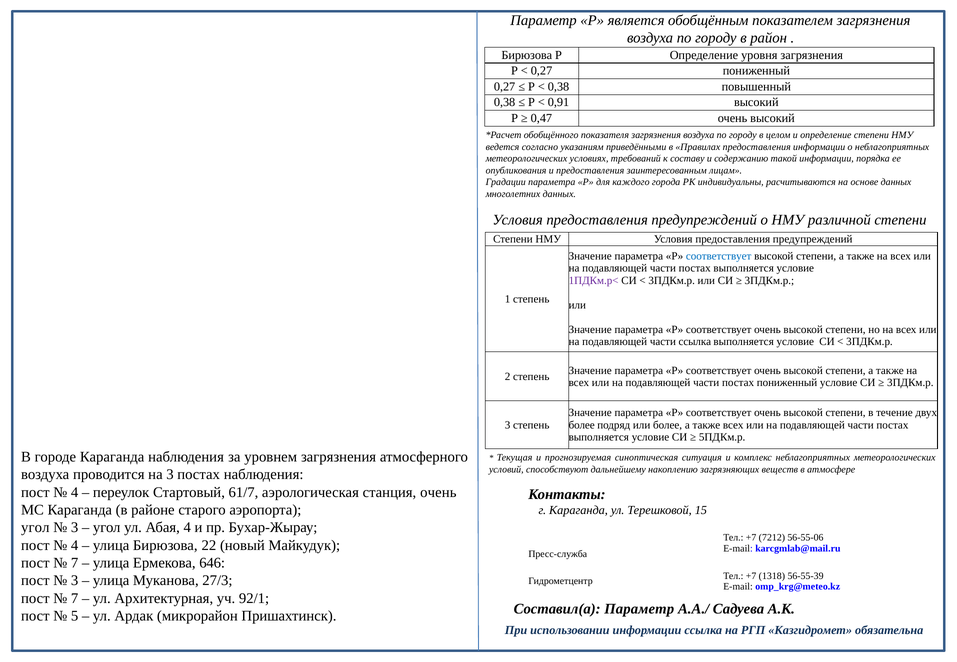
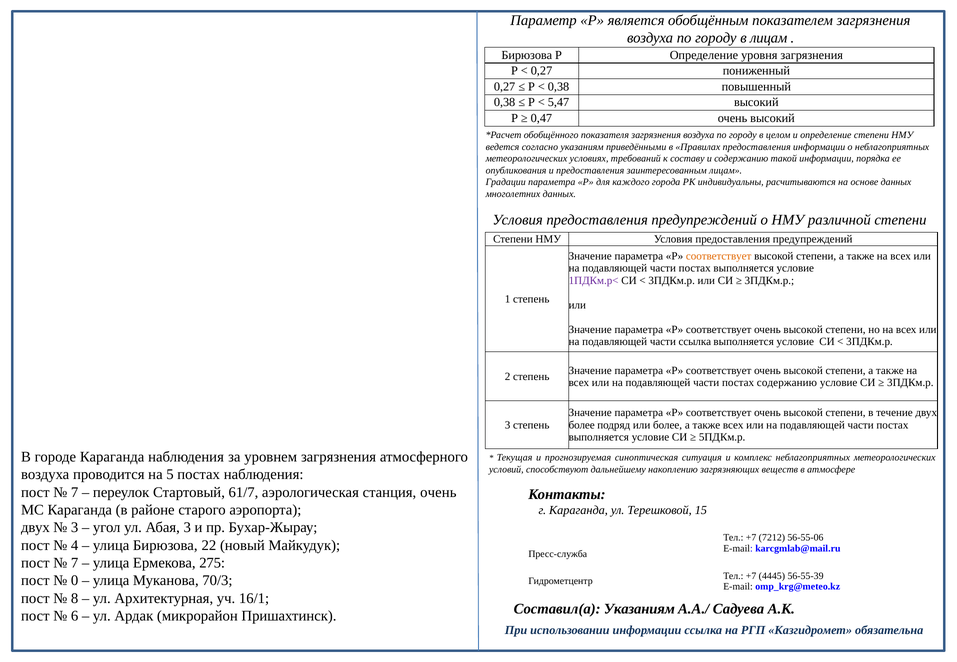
в район: район -> лицам (769, 38)
0,91: 0,91 -> 5,47 (559, 102)
соответствует colour: blue -> orange (719, 256)
постах пониженный: пониженный -> содержанию (787, 383)
на 3: 3 -> 5 (170, 475)
4: 4 -> 7 (75, 493)
угол: угол -> двух (35, 528)
Абая 4: 4 -> 3 (187, 528)
646: 646 -> 275 (212, 563)
1318: 1318 -> 4445 (772, 576)
3: 3 -> 0 (75, 581)
27/3: 27/3 -> 70/3 (217, 581)
7: 7 -> 8 (75, 599)
92/1: 92/1 -> 16/1 (254, 599)
Составил(а Параметр: Параметр -> Указаниям (639, 609)
5: 5 -> 6 (75, 616)
